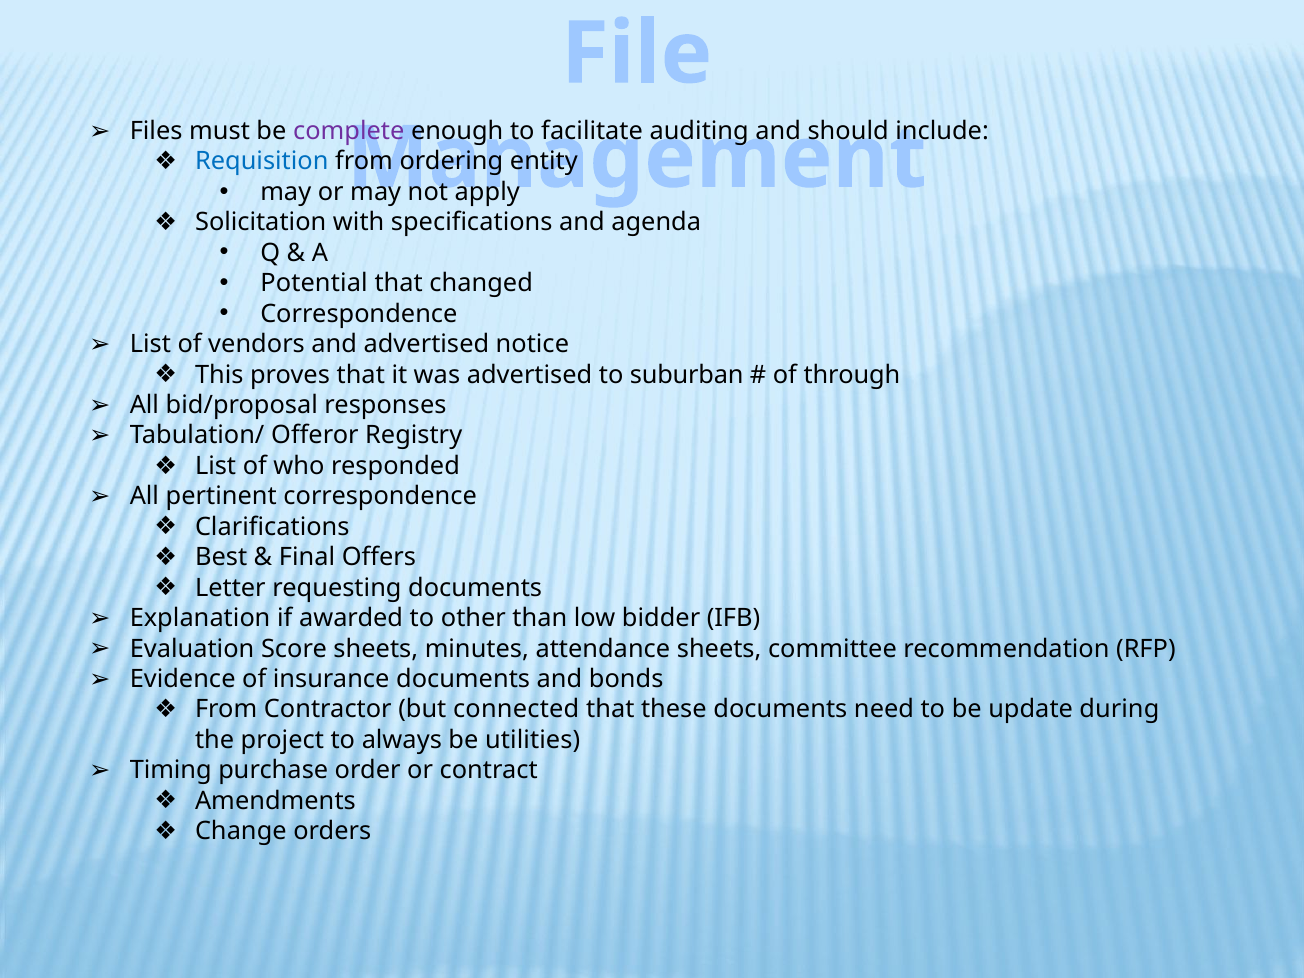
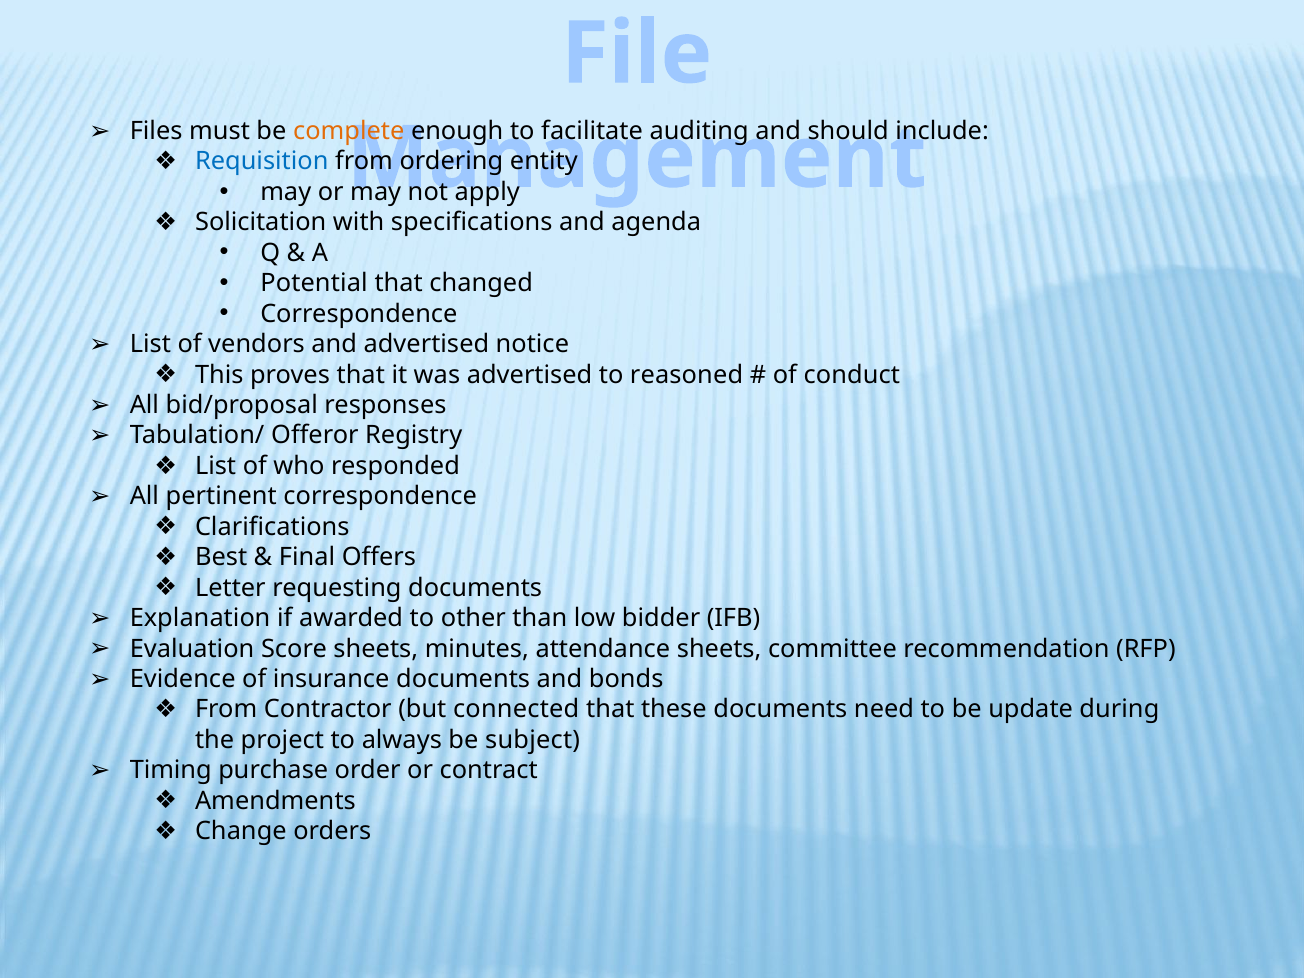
complete colour: purple -> orange (349, 131)
suburban: suburban -> reasoned (687, 375)
through: through -> conduct (852, 375)
utilities: utilities -> subject (533, 740)
